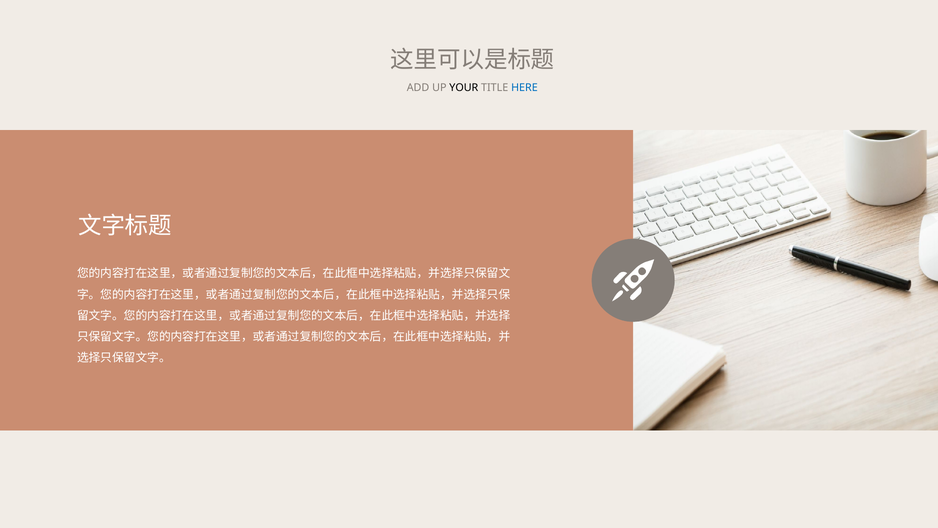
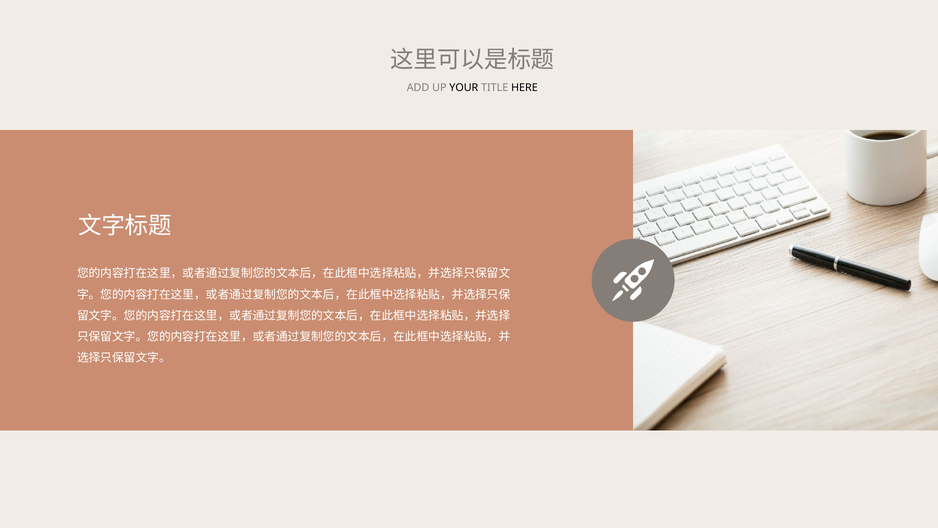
HERE colour: blue -> black (524, 88)
